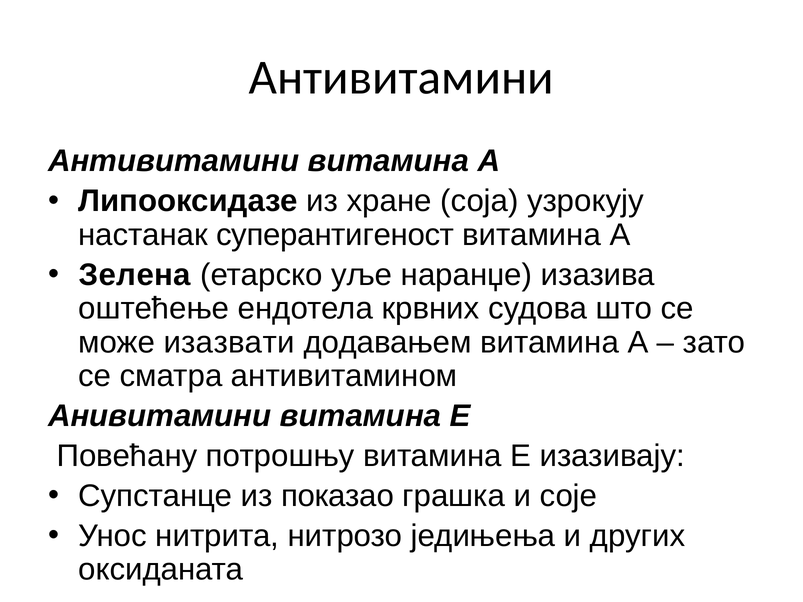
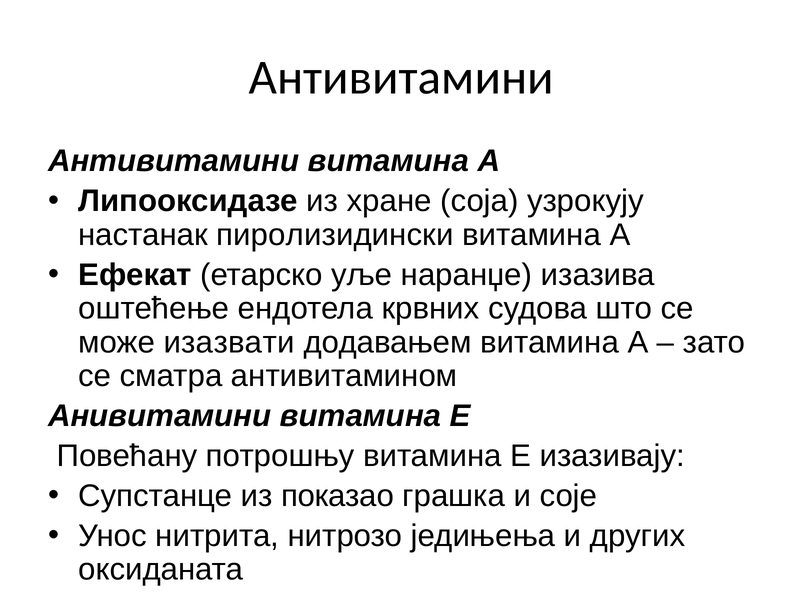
суперантигеност: суперантигеност -> пиролизидински (335, 235)
Зелена: Зелена -> Ефекат (135, 275)
